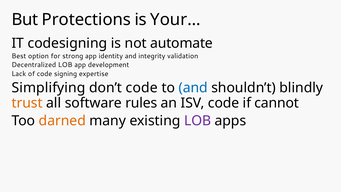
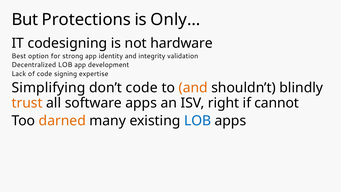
Your…: Your… -> Only… (175, 20)
automate: automate -> hardware (181, 43)
and colour: blue -> orange (193, 88)
software rules: rules -> apps (141, 103)
ISV code: code -> right (224, 103)
LOB colour: purple -> blue (198, 121)
